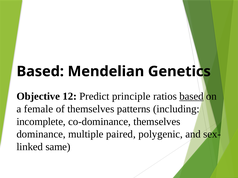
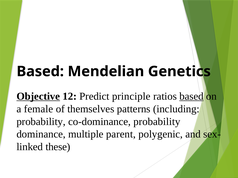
Objective underline: none -> present (38, 96)
incomplete: incomplete -> probability (41, 122)
co-dominance themselves: themselves -> probability (157, 122)
paired: paired -> parent (121, 135)
same: same -> these (58, 147)
